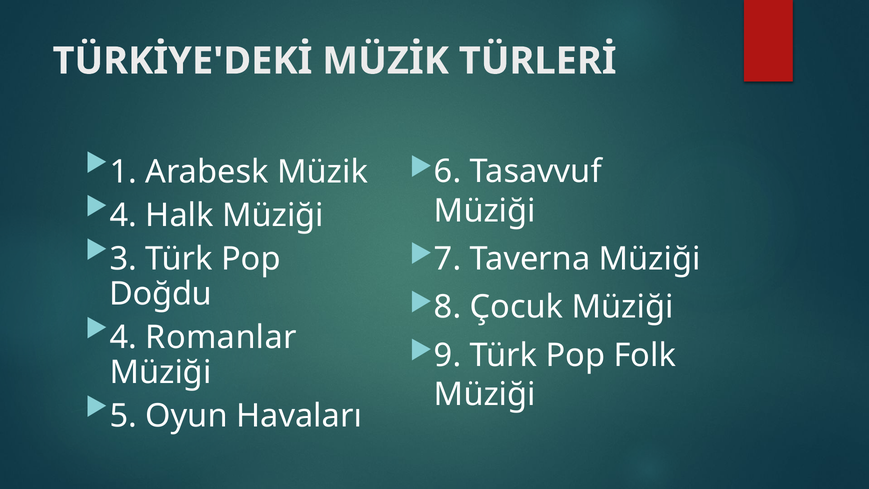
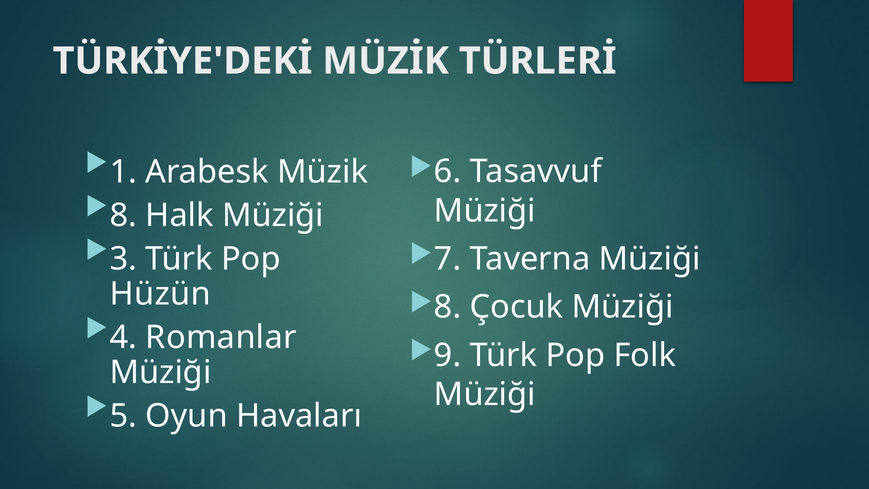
4: 4 -> 8 (123, 215)
Doğdu: Doğdu -> Hüzün (160, 294)
